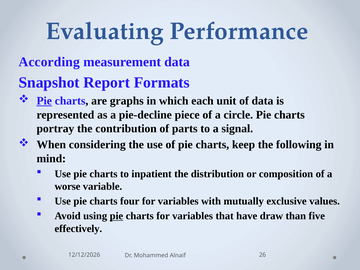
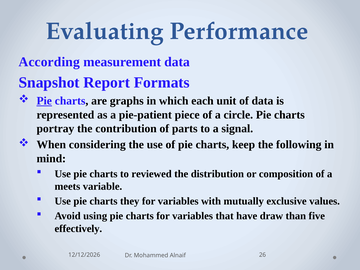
pie-decline: pie-decline -> pie-patient (145, 115)
inpatient: inpatient -> reviewed (152, 174)
worse: worse -> meets (67, 186)
four: four -> they (130, 201)
pie underline: present -> none (116, 216)
